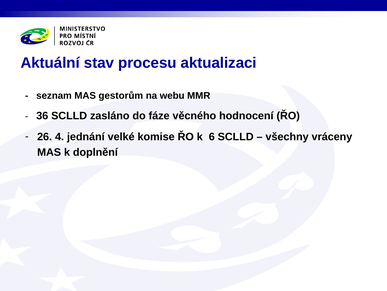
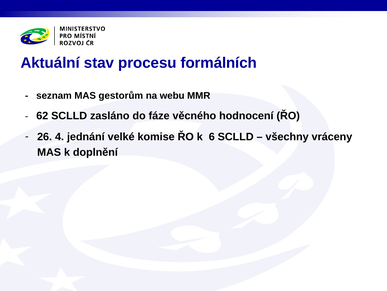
aktualizaci: aktualizaci -> formálních (219, 63)
36: 36 -> 62 (42, 116)
